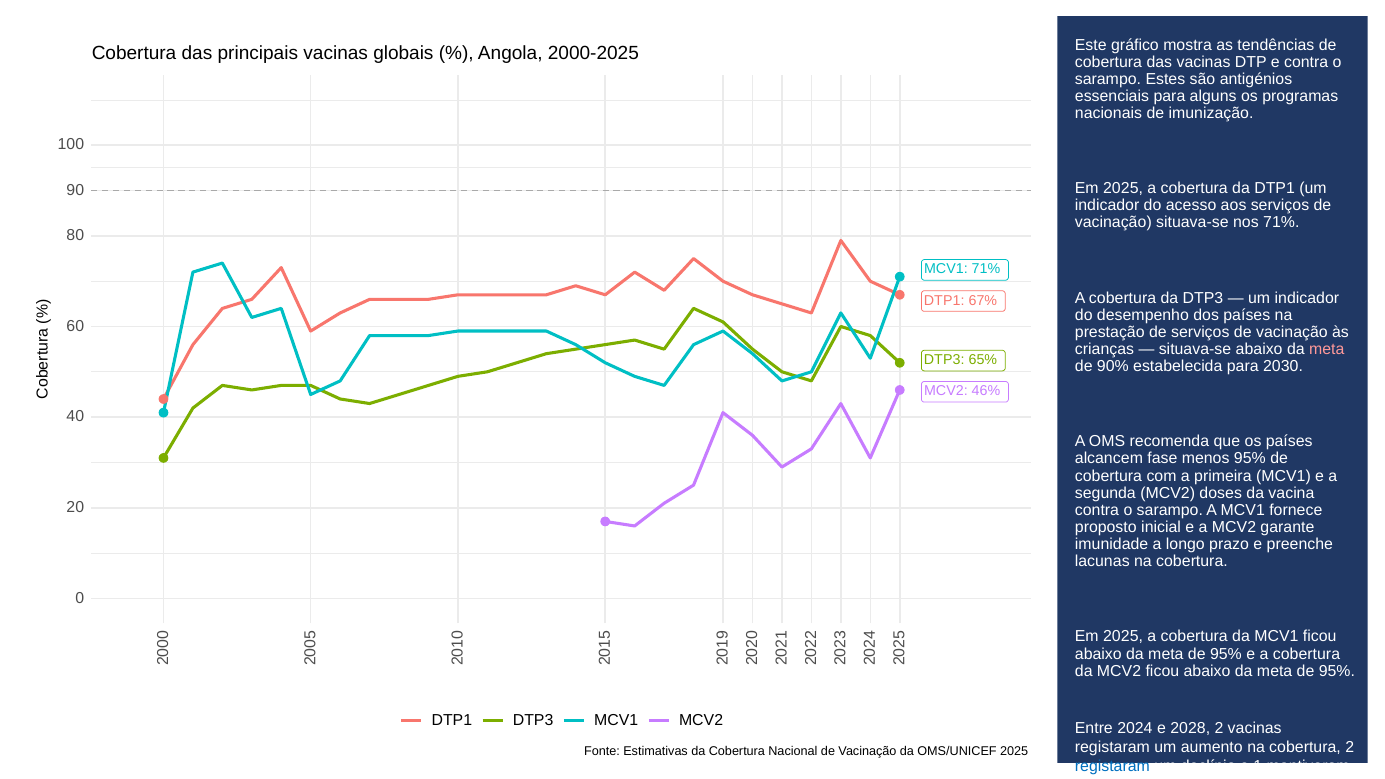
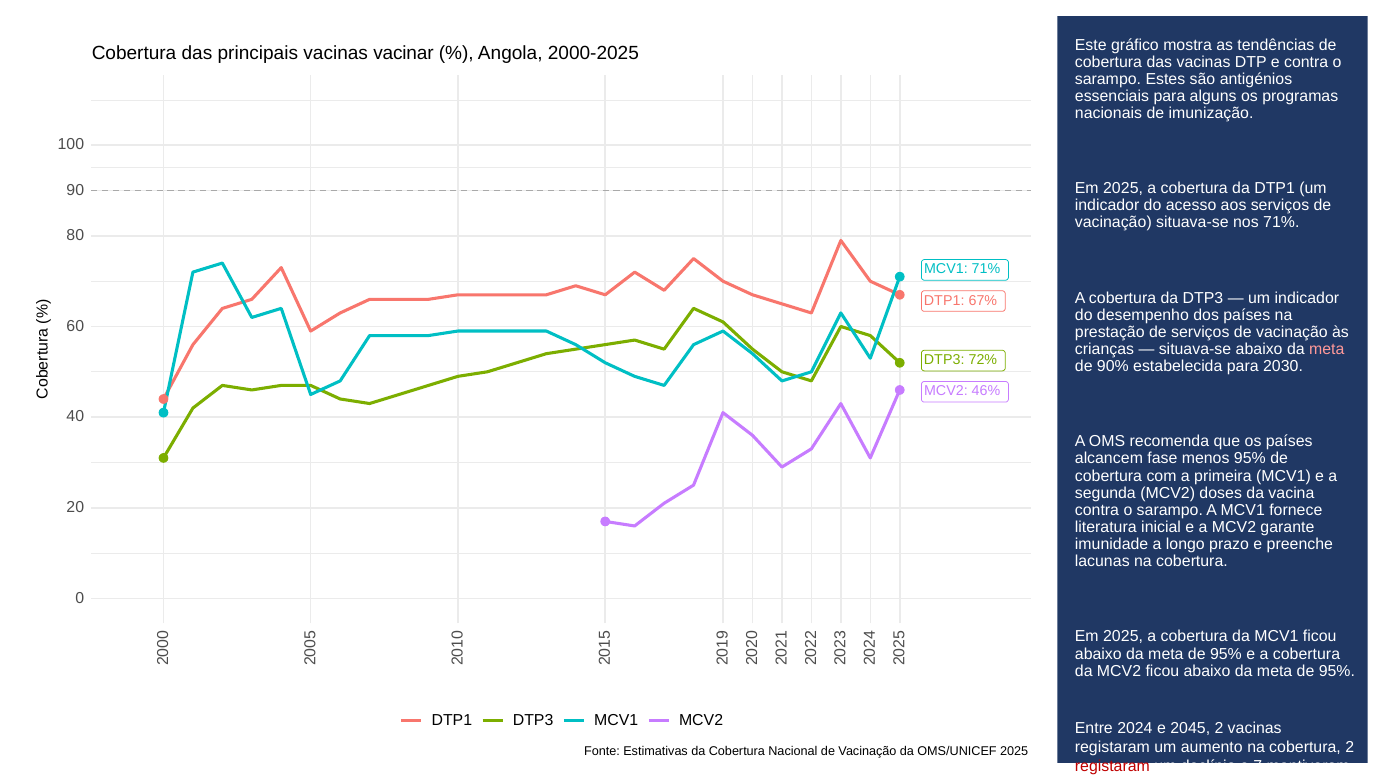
globais: globais -> vacinar (403, 54)
65%: 65% -> 72% (983, 360)
proposto: proposto -> literatura (1106, 527)
2028: 2028 -> 2045 (1190, 728)
registaram colour: blue -> red (1112, 766)
e 1: 1 -> 7 (1258, 766)
